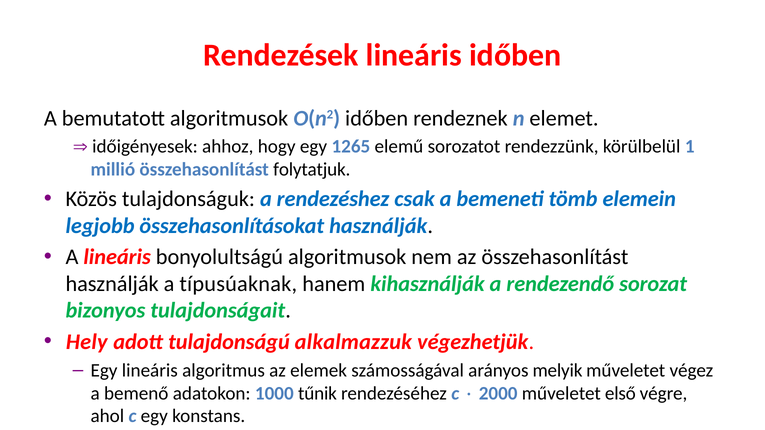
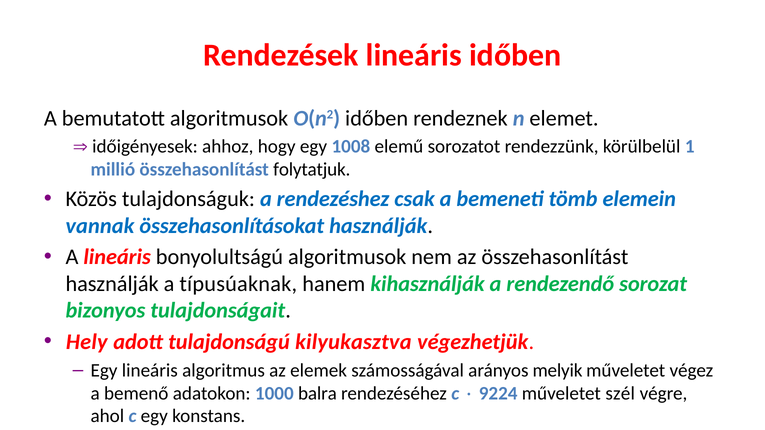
1265: 1265 -> 1008 (351, 147)
legjobb: legjobb -> vannak (100, 226)
alkalmazzuk: alkalmazzuk -> kilyukasztva (353, 342)
tűnik: tűnik -> balra (317, 394)
2000: 2000 -> 9224 (498, 394)
első: első -> szél (620, 394)
